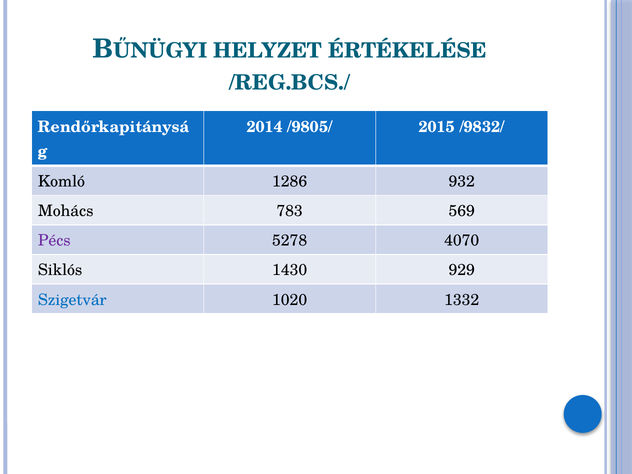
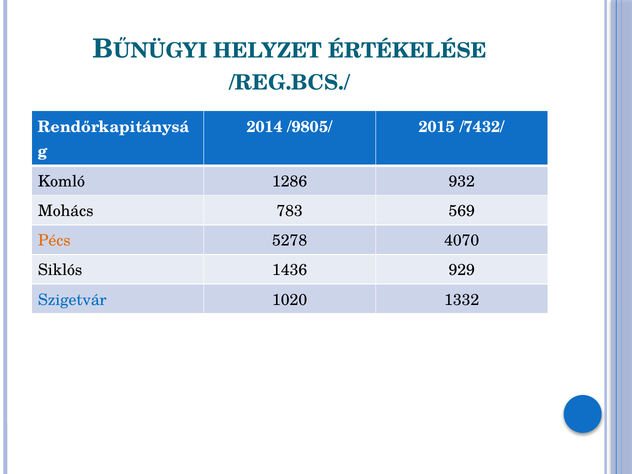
/9832/: /9832/ -> /7432/ (482, 127)
Pécs colour: purple -> orange (54, 241)
1430: 1430 -> 1436 (290, 270)
